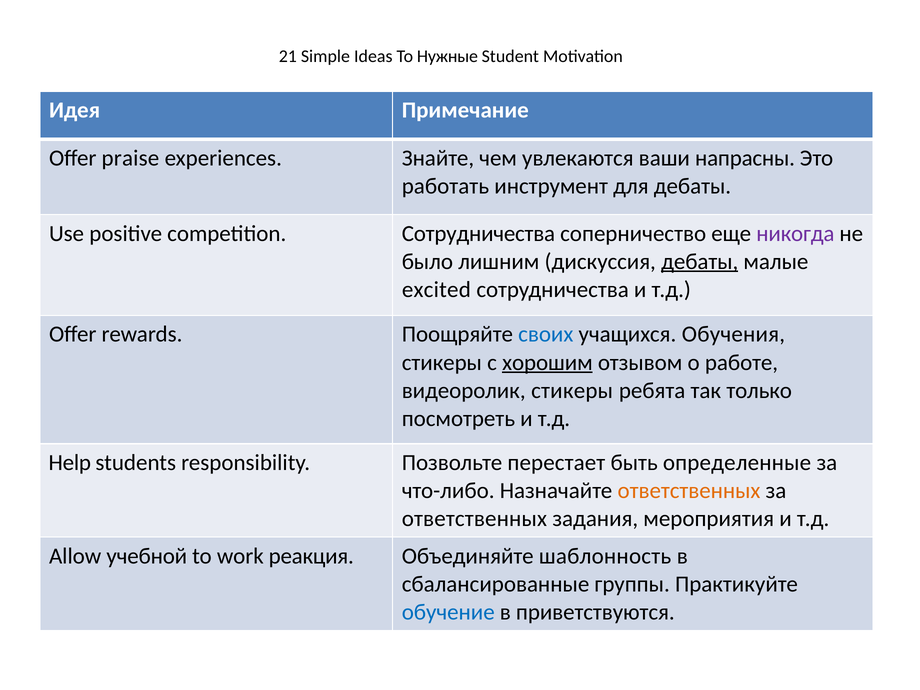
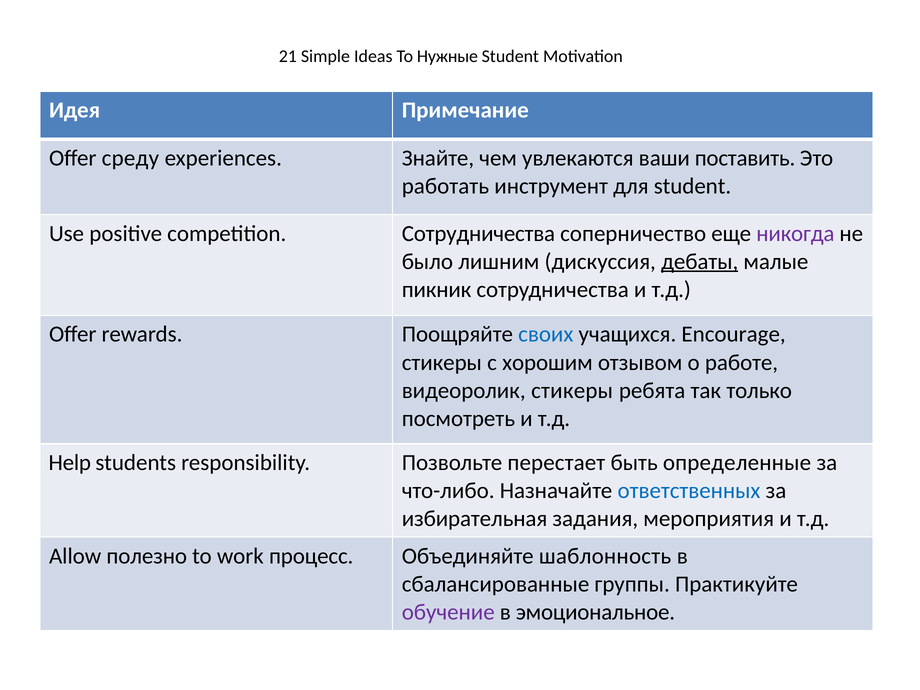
praise: praise -> среду (130, 158)
напрасны: напрасны -> поставить (745, 158)
для дебаты: дебаты -> student (692, 186)
excited: excited -> пикник (437, 290)
Обучения: Обучения -> Encourage (734, 334)
хорошим underline: present -> none (547, 362)
ответственных colour: orange -> blue (689, 491)
ответственных: ответственных -> избирательная (475, 519)
учебной: учебной -> полезно (147, 556)
реакция: реакция -> процесс (311, 556)
обучение colour: blue -> purple (448, 612)
приветствуются: приветствуются -> эмоциональное (595, 612)
